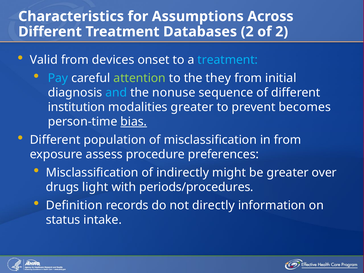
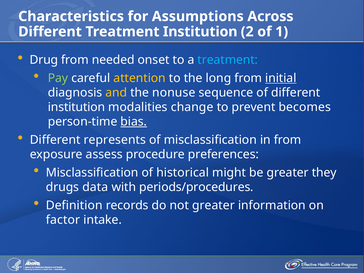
Treatment Databases: Databases -> Institution (200, 32)
of 2: 2 -> 1 (282, 32)
Valid: Valid -> Drug (44, 60)
devices: devices -> needed (113, 60)
Pay colour: light blue -> light green (58, 78)
attention colour: light green -> yellow (140, 78)
they: they -> long (218, 78)
initial underline: none -> present (281, 78)
and colour: light blue -> yellow (116, 93)
modalities greater: greater -> change (192, 107)
population: population -> represents (115, 140)
indirectly: indirectly -> historical (183, 173)
over: over -> they (324, 173)
light: light -> data (95, 187)
not directly: directly -> greater (213, 205)
status: status -> factor (63, 220)
